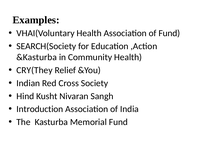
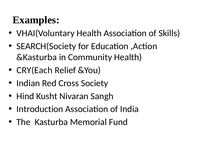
of Fund: Fund -> Skills (169, 33)
CRY(They: CRY(They -> CRY(Each (35, 71)
